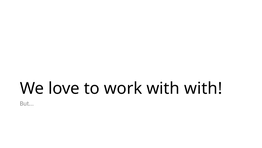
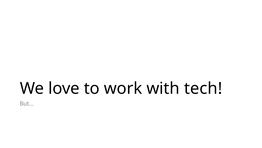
with with: with -> tech (203, 88)
